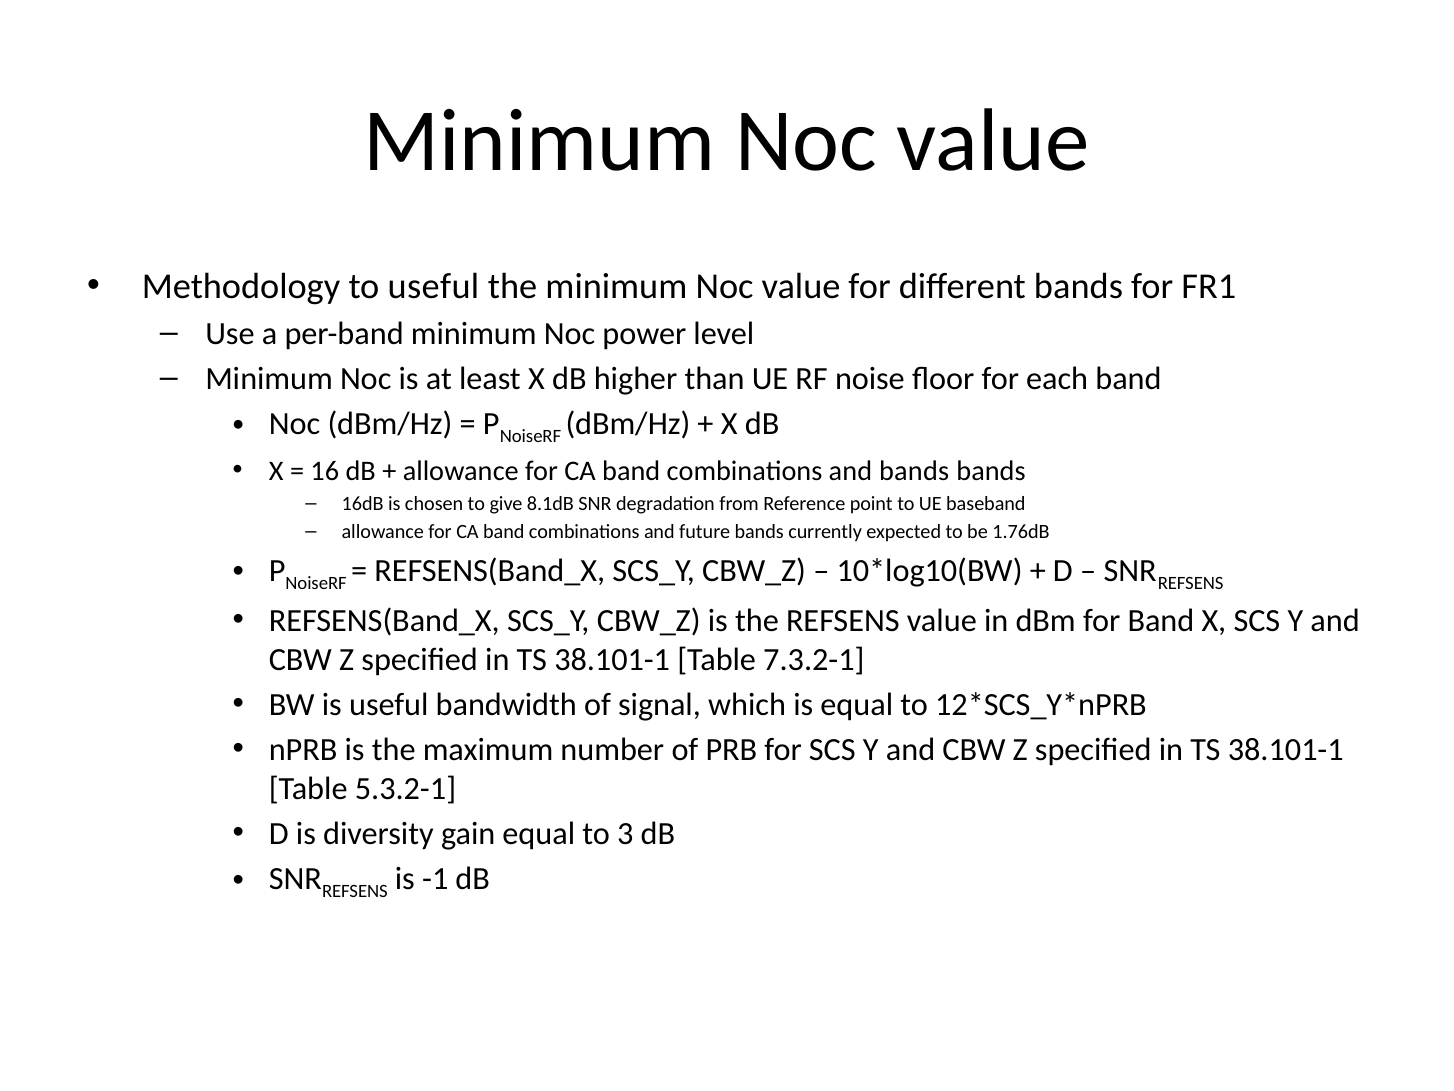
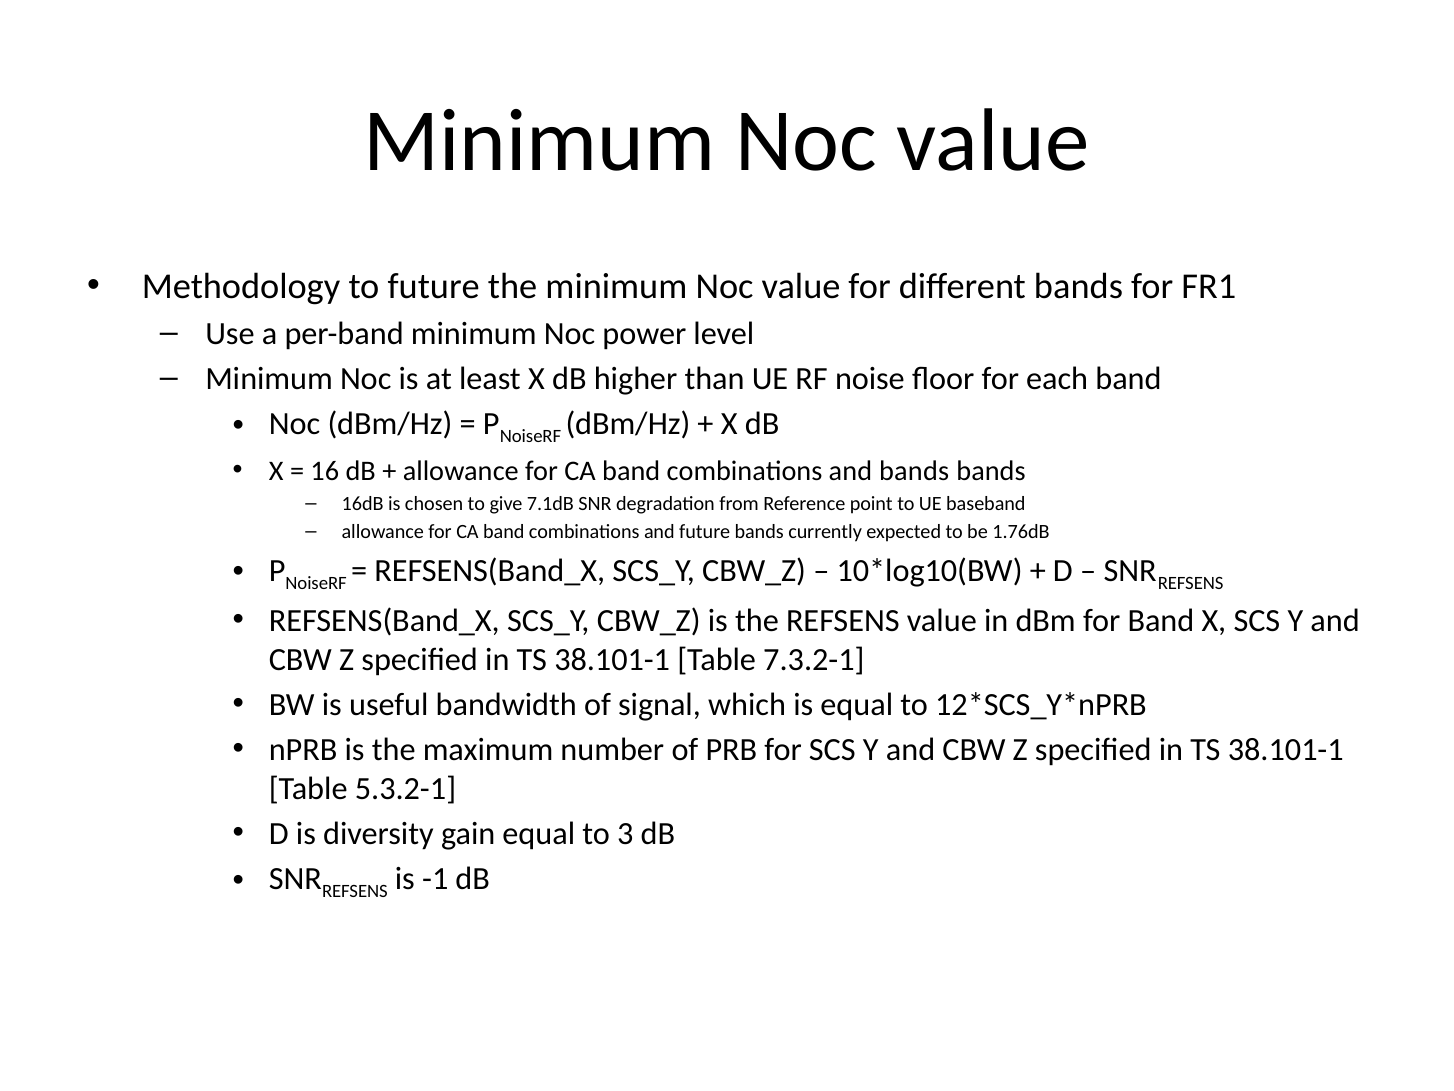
to useful: useful -> future (434, 286)
8.1dB: 8.1dB -> 7.1dB (550, 503)
